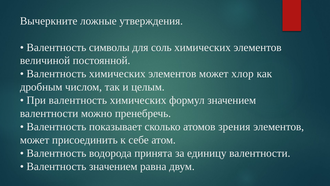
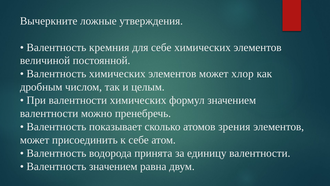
символы: символы -> кремния (109, 47)
для соль: соль -> себе (161, 47)
При валентность: валентность -> валентности (78, 100)
